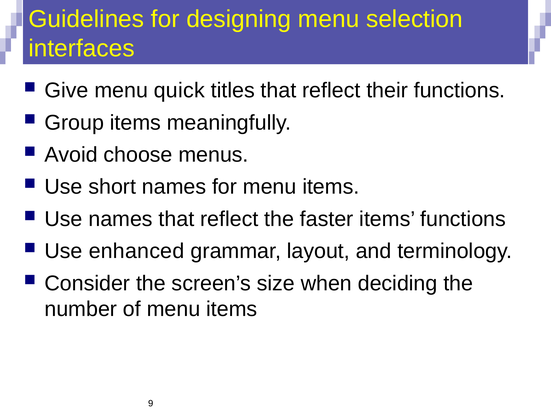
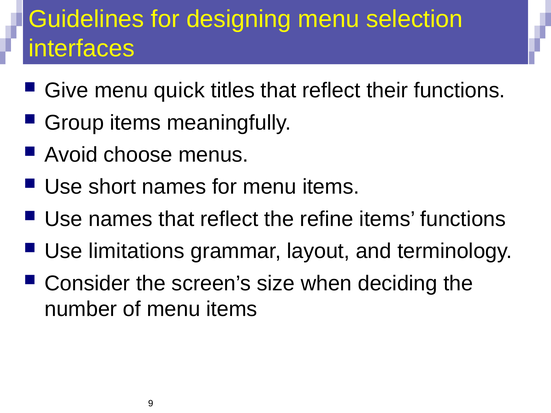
faster: faster -> refine (327, 219)
enhanced: enhanced -> limitations (137, 251)
